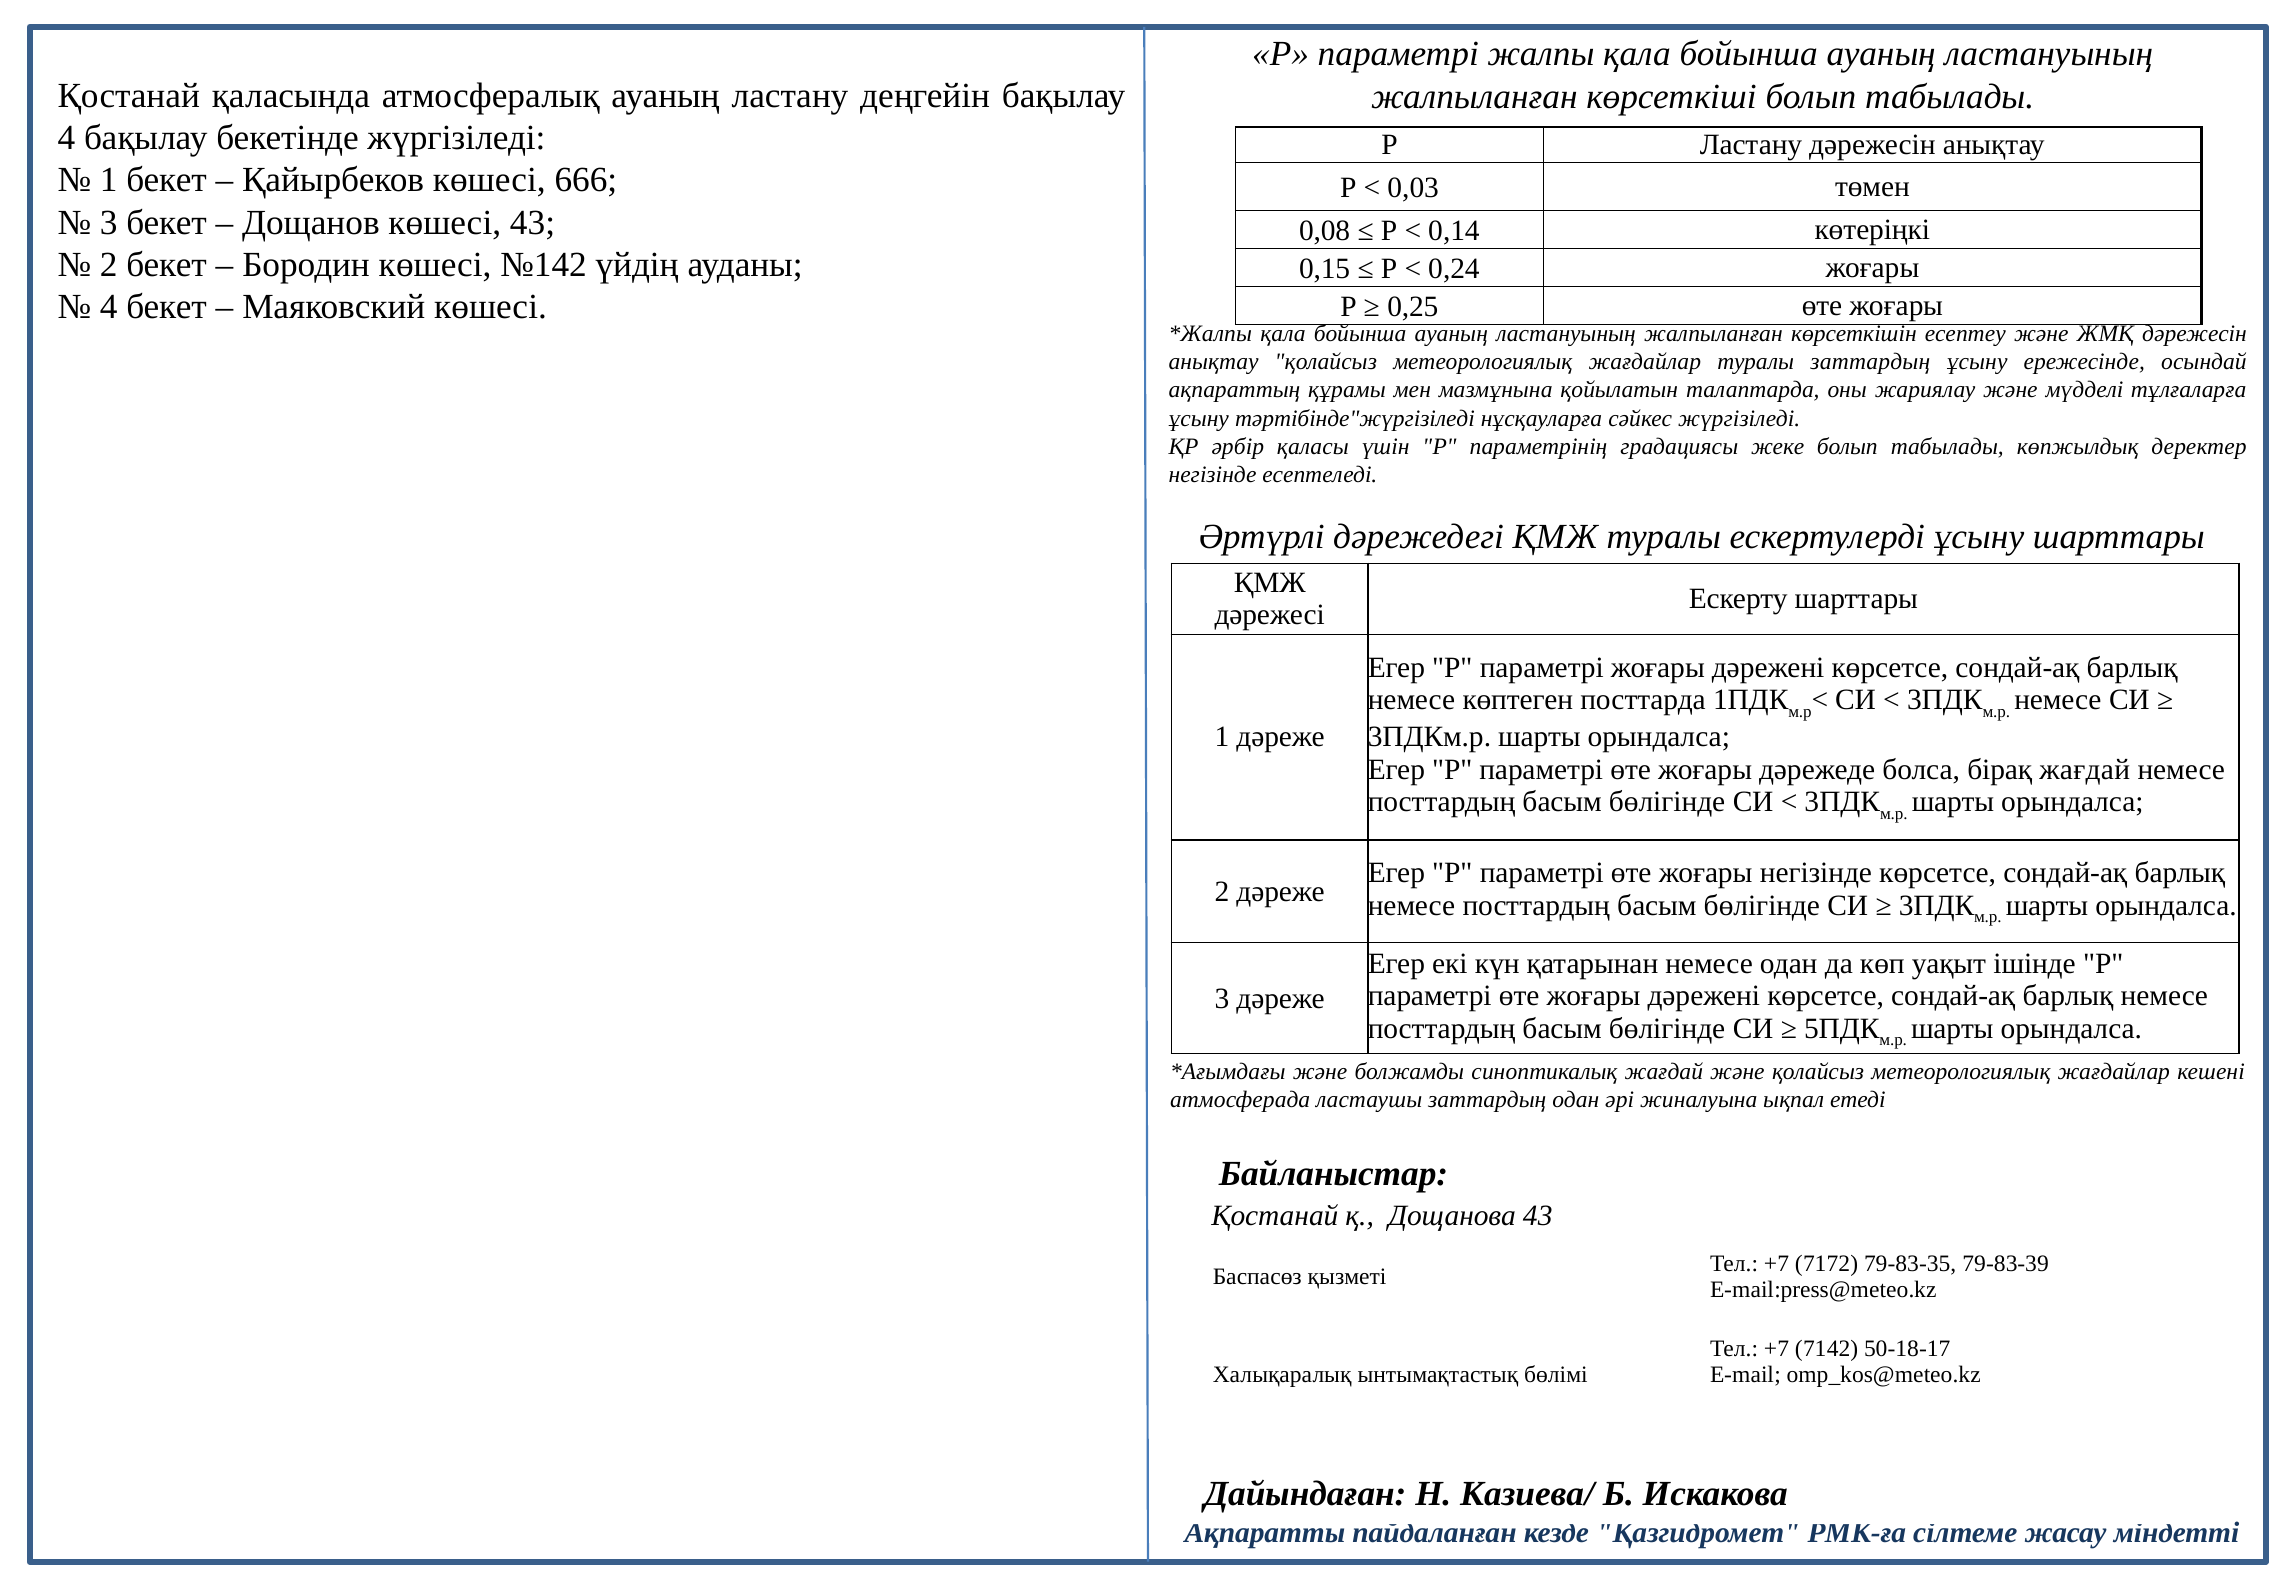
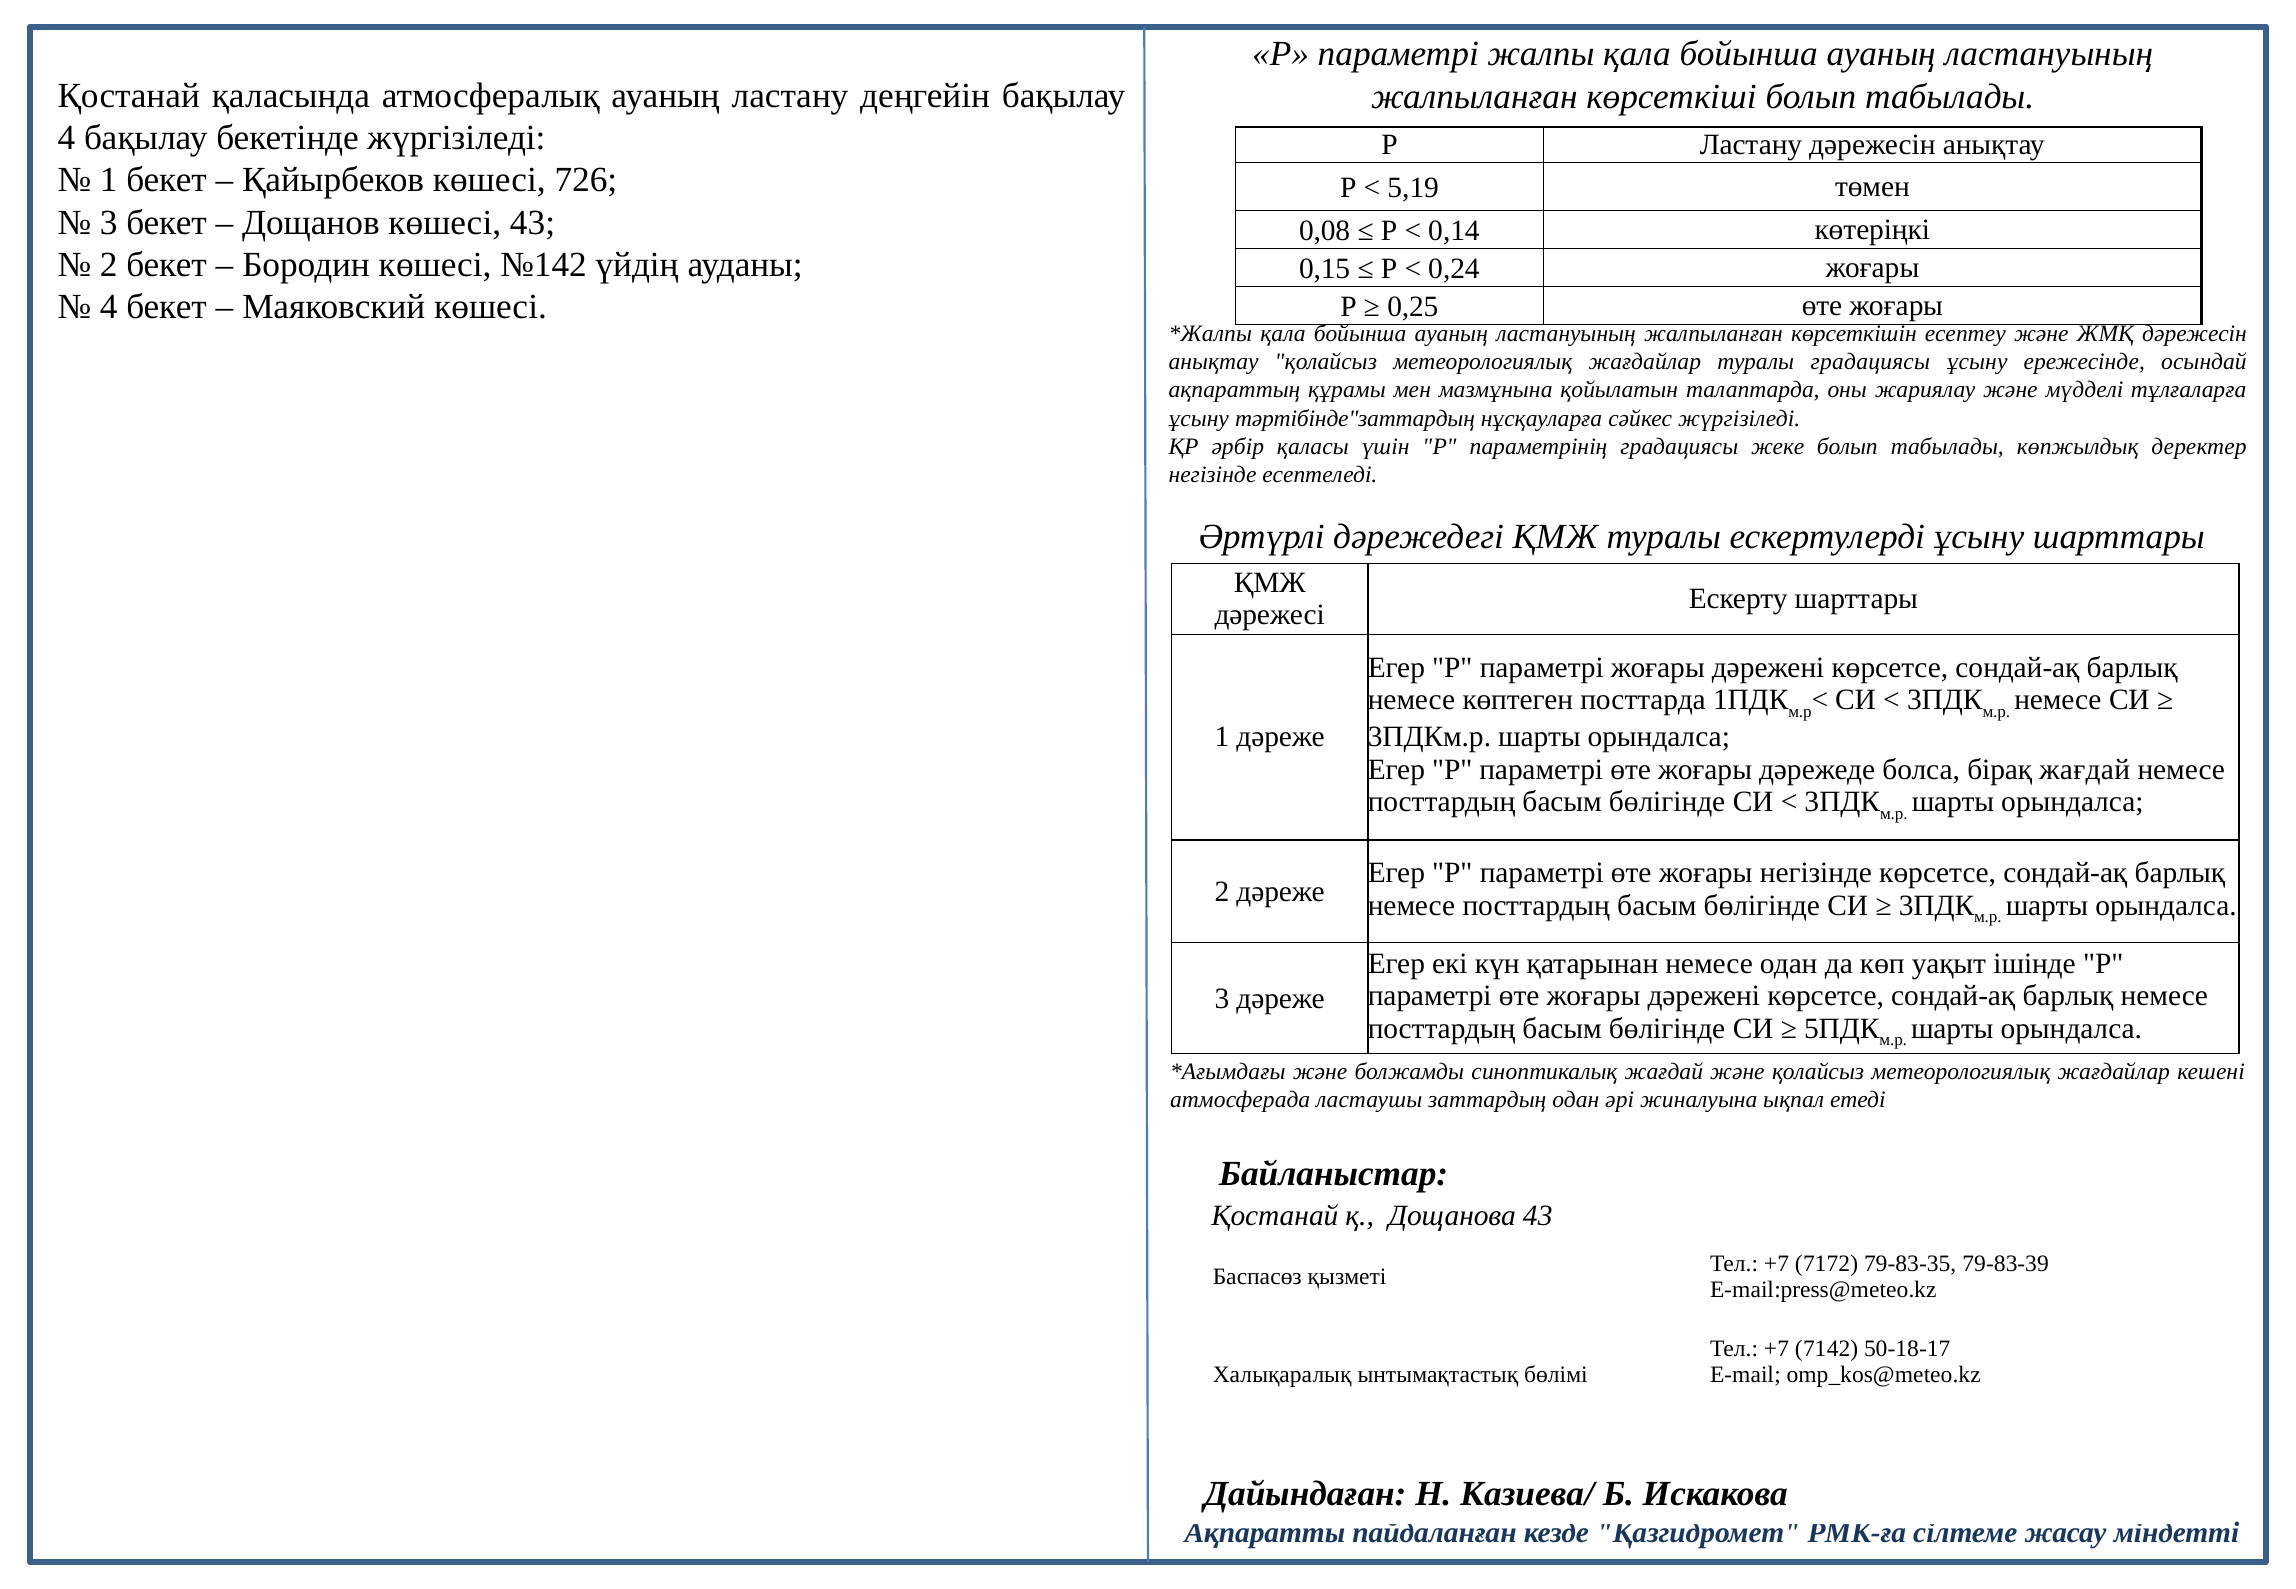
666: 666 -> 726 (586, 180)
0,03: 0,03 -> 5,19 (1413, 188)
туралы заттардың: заттардың -> градациясы (1870, 362)
тәртібінде"жүргізіледі: тәртібінде"жүргізіледі -> тәртібінде"заттардың (1355, 418)
